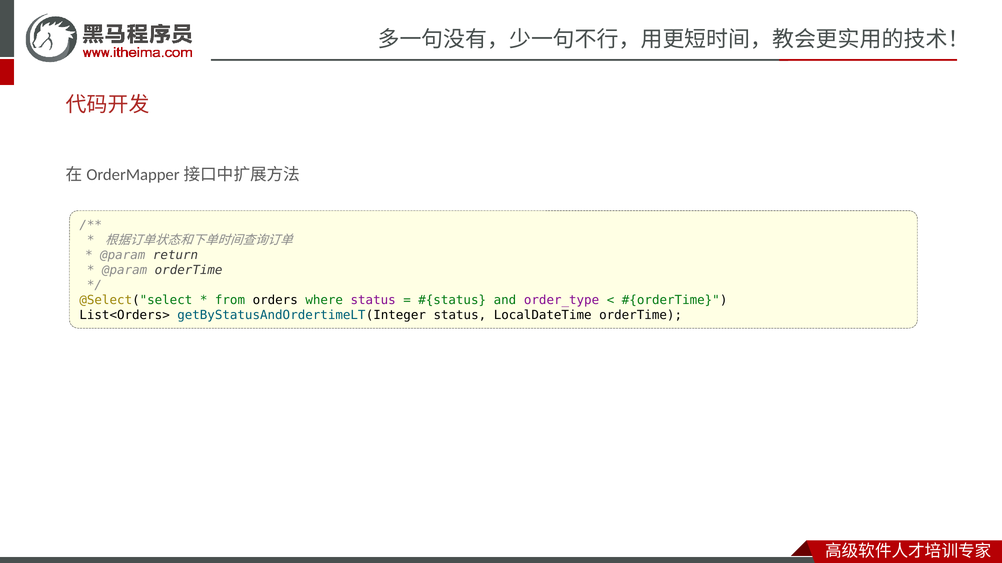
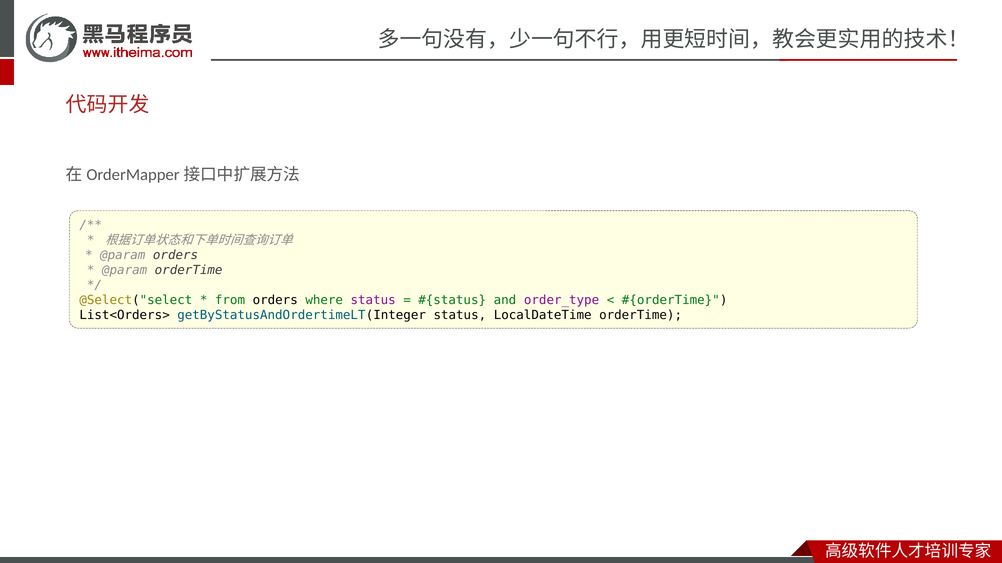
@param return: return -> orders (176, 255)
